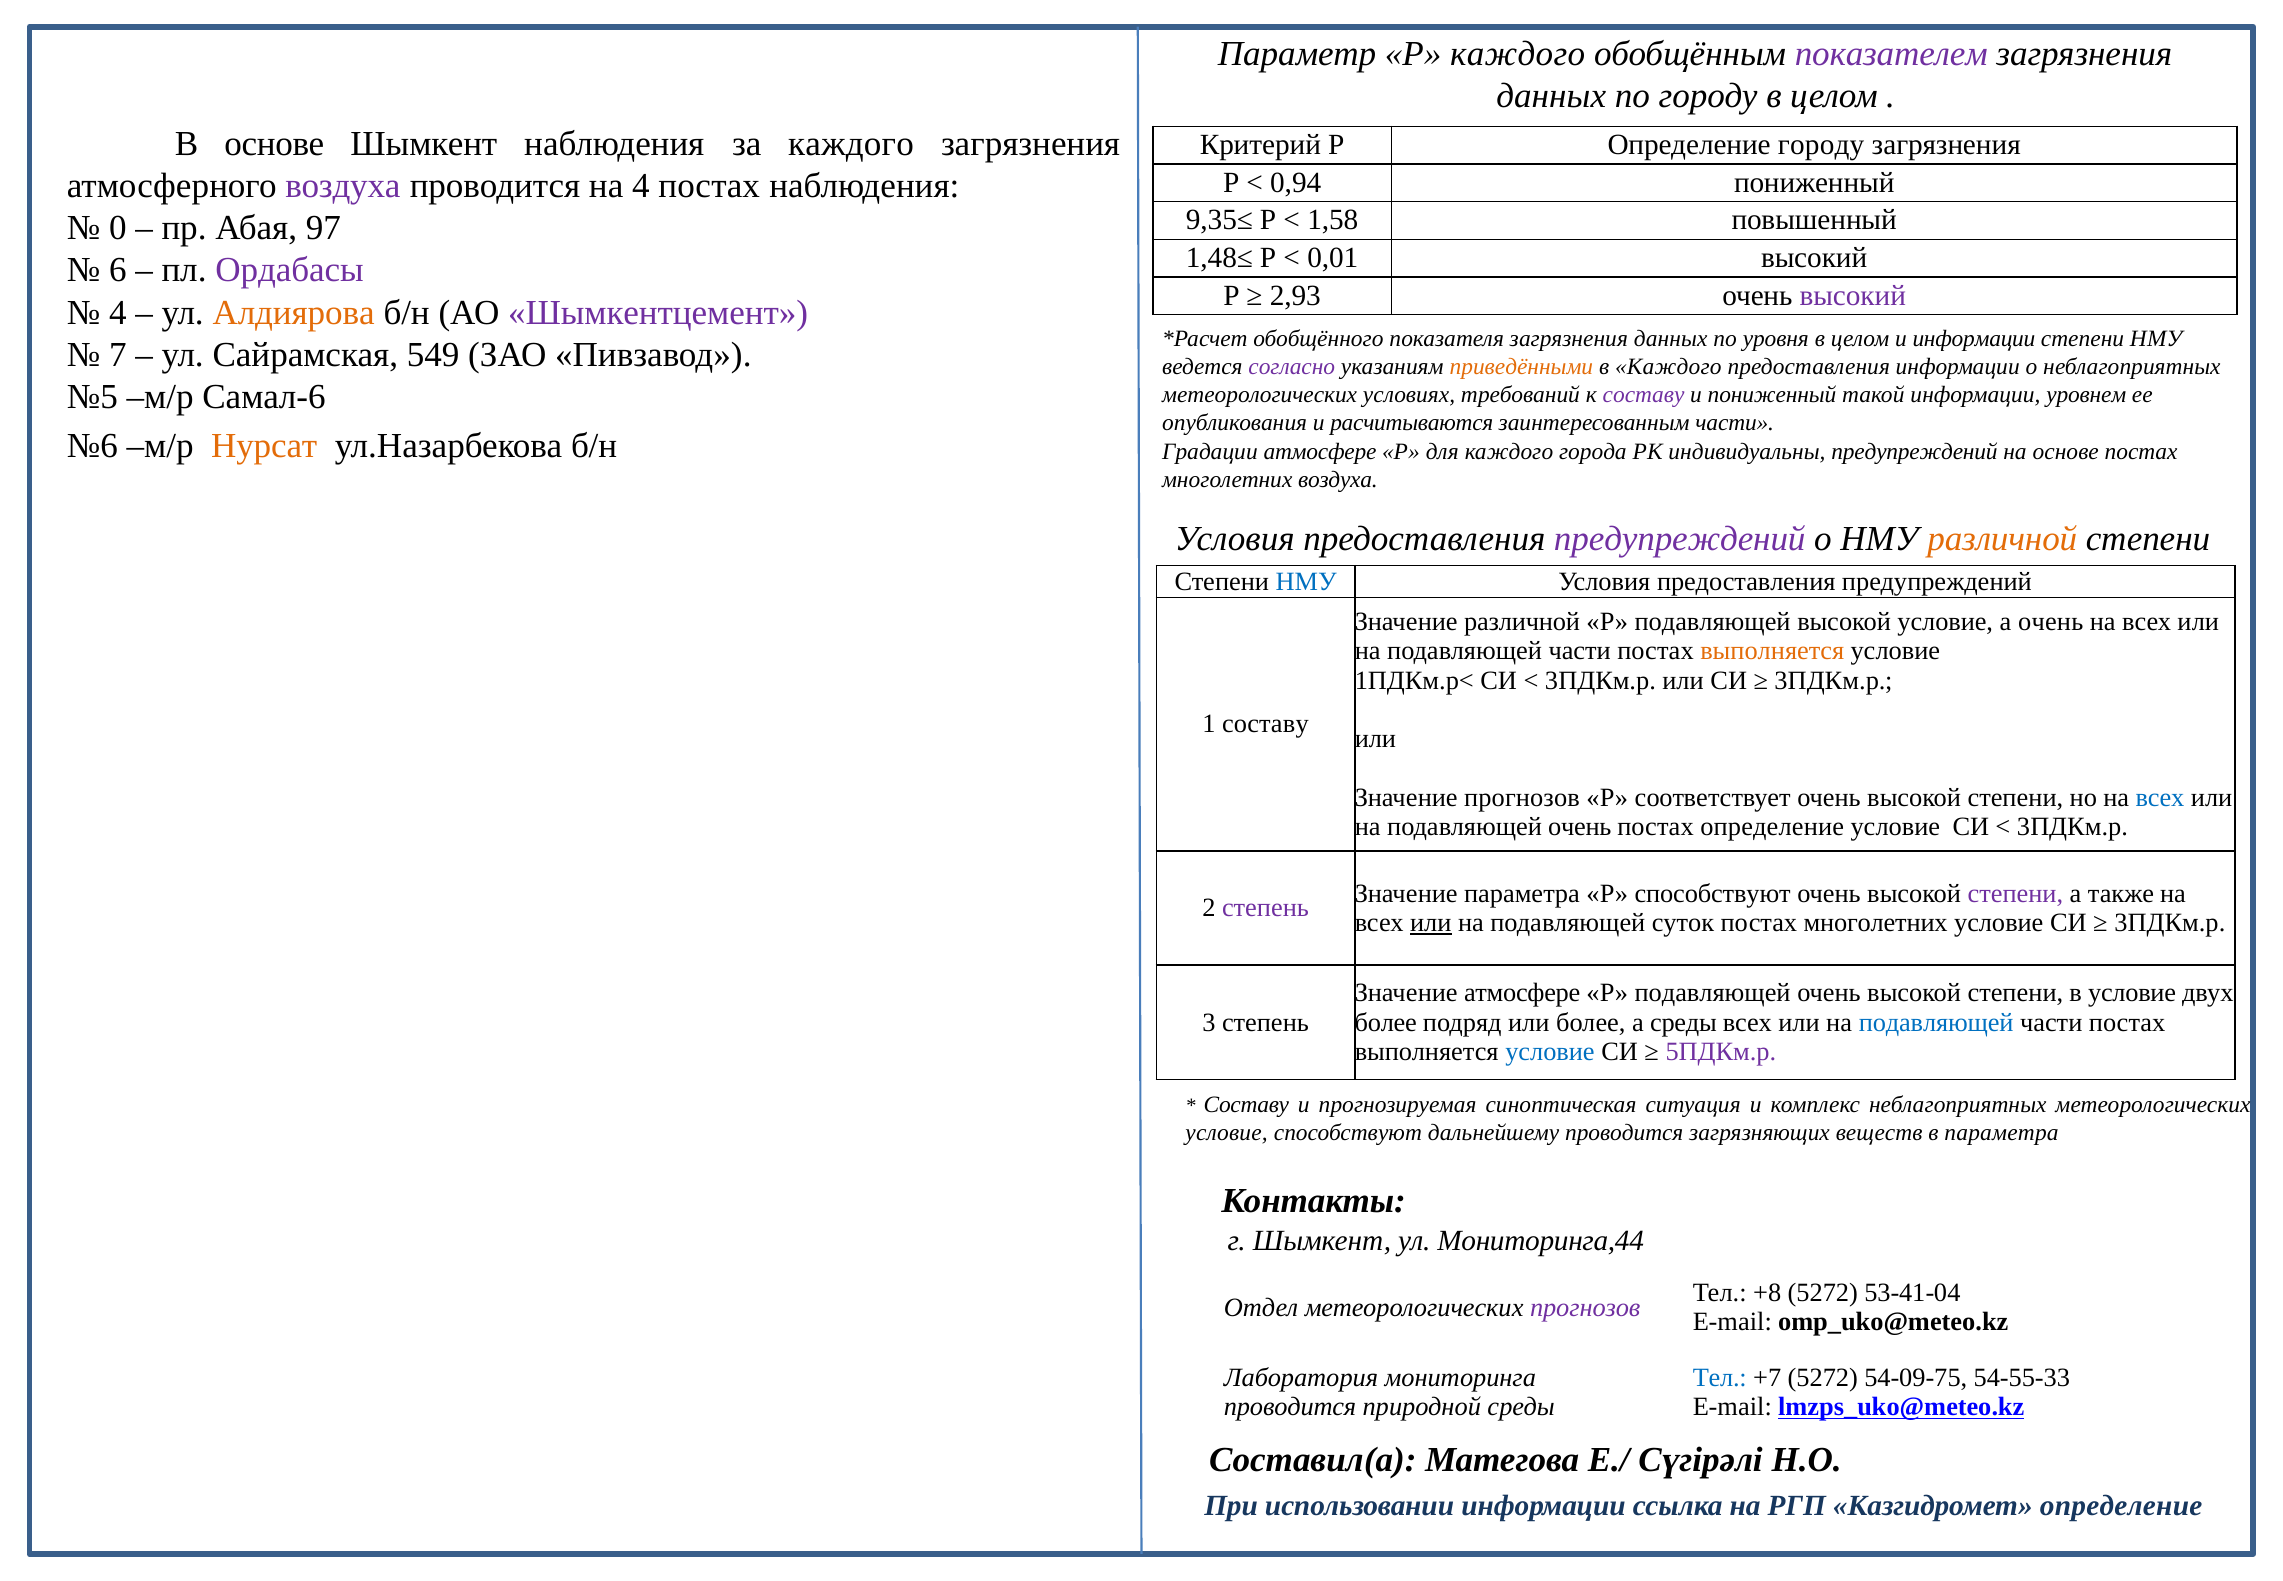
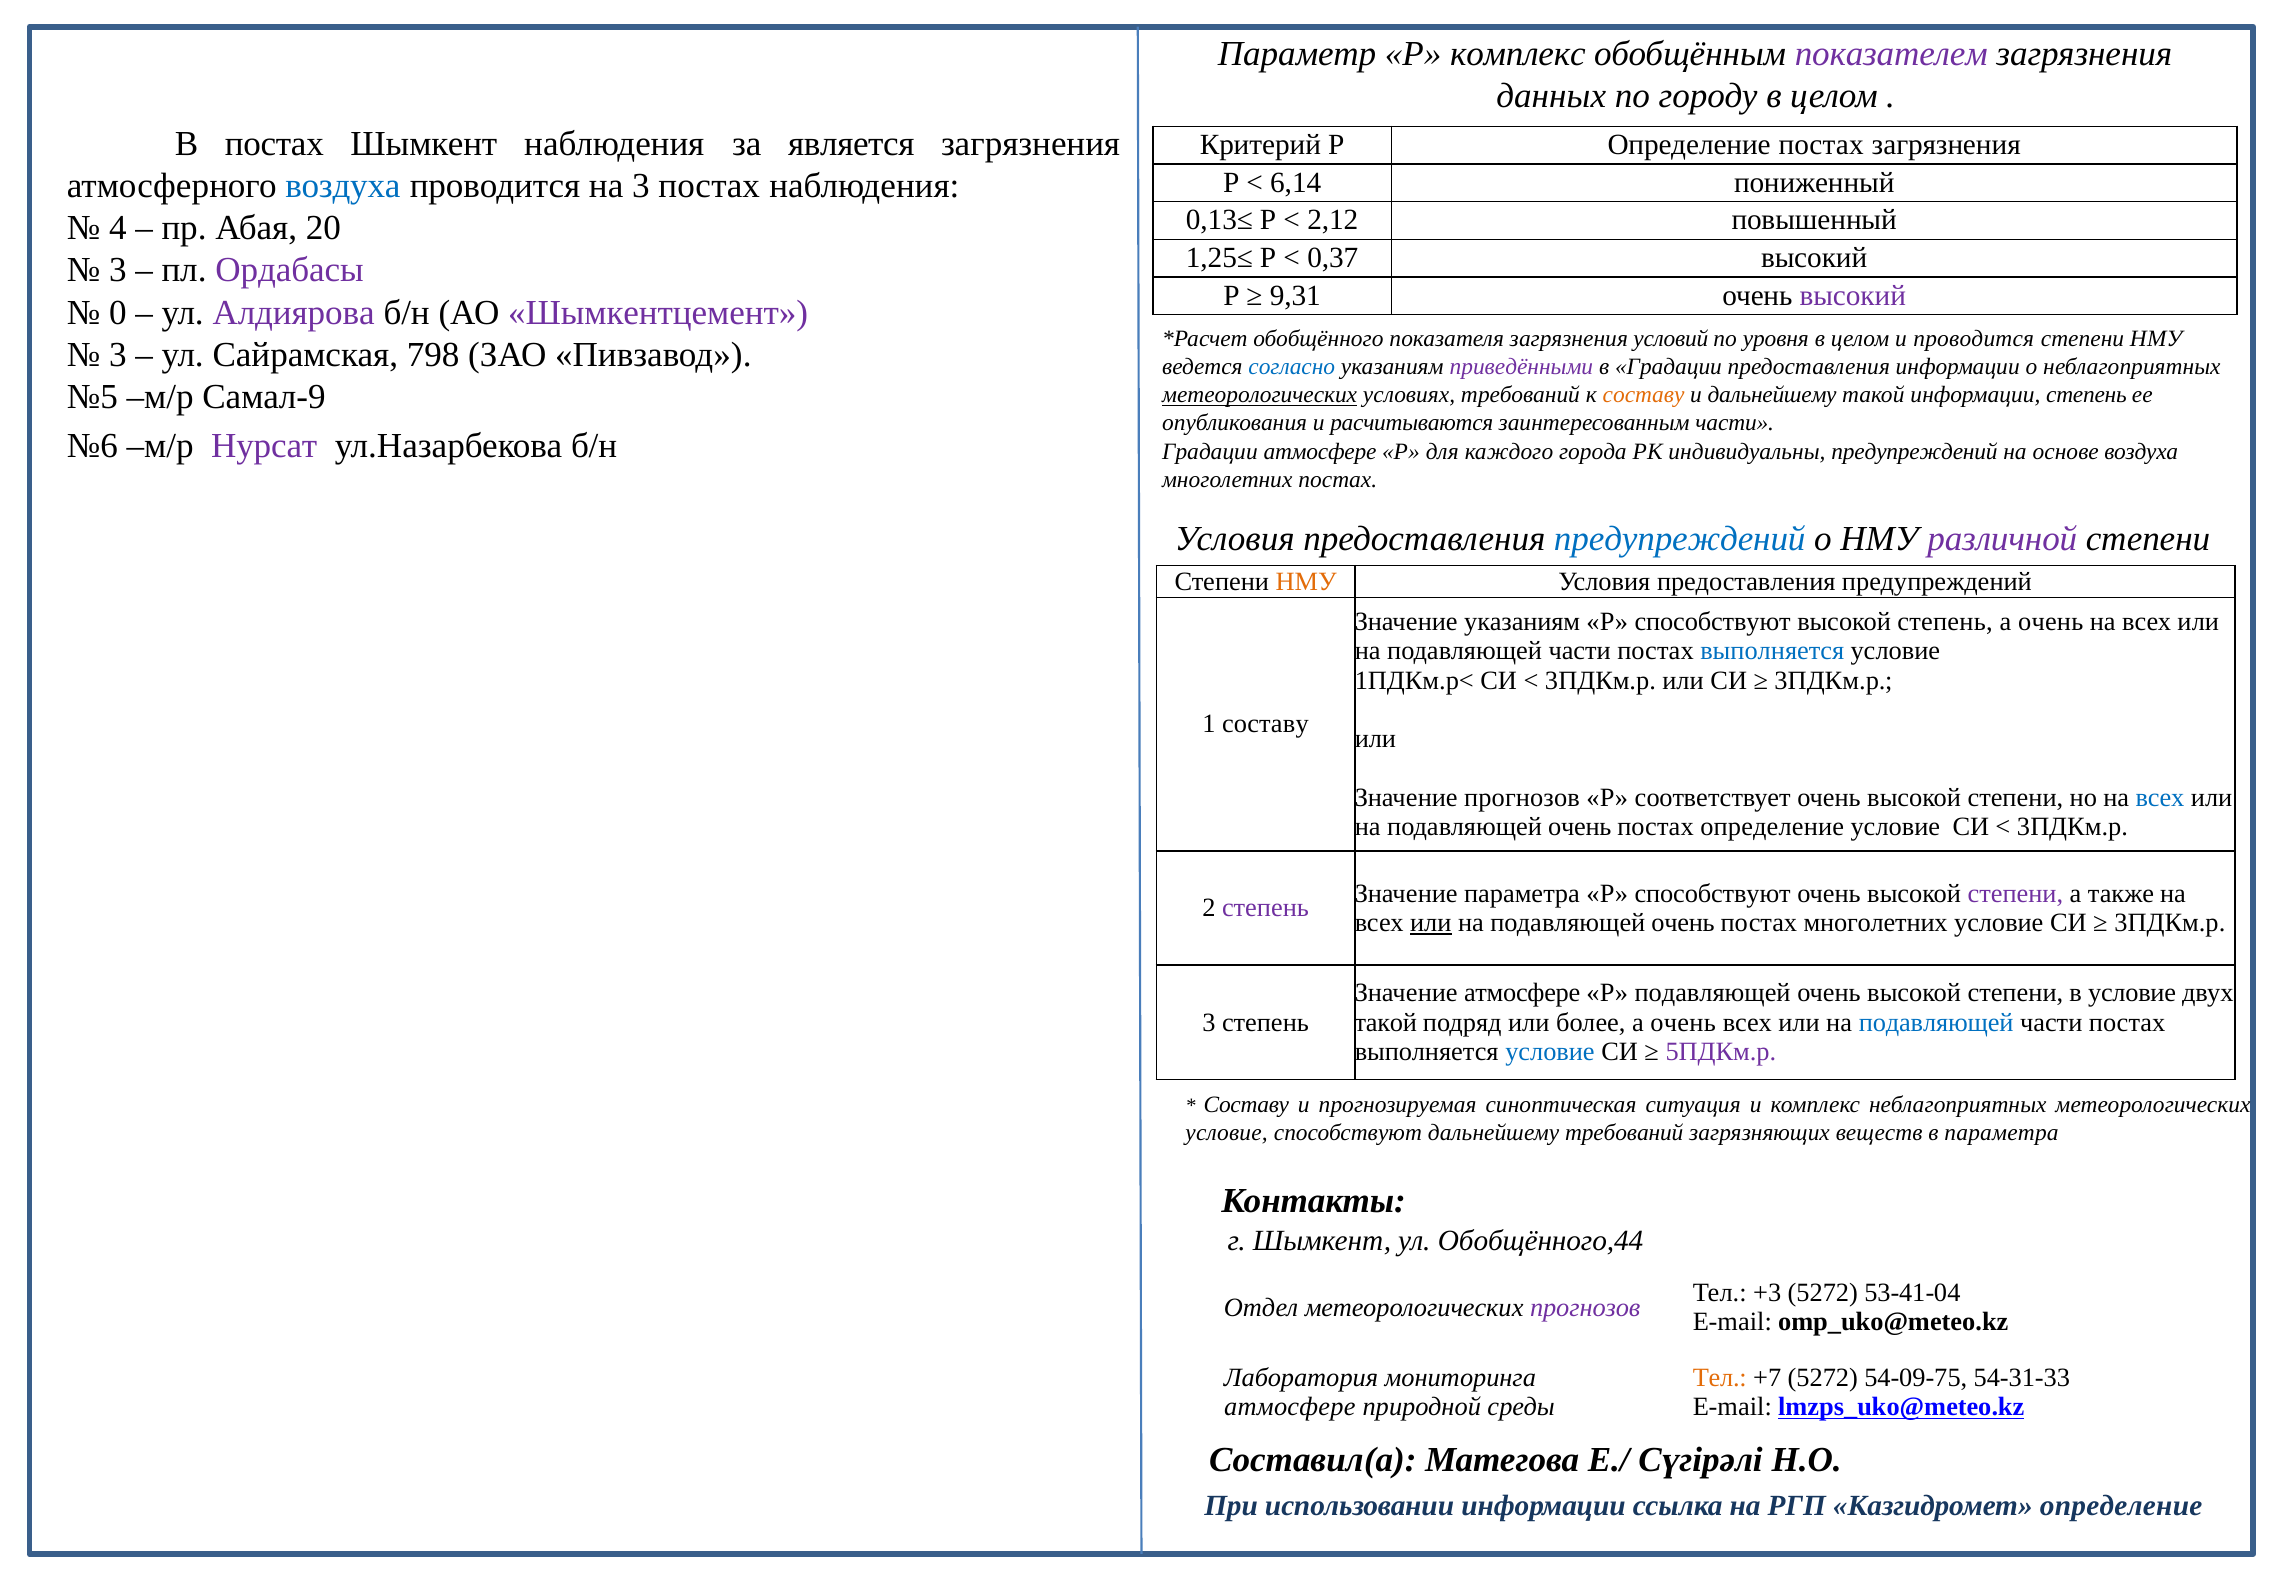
Р каждого: каждого -> комплекс (1518, 54)
В основе: основе -> постах (274, 144)
за каждого: каждого -> является (851, 144)
Определение городу: городу -> постах (1821, 145)
0,94: 0,94 -> 6,14 (1296, 183)
воздуха colour: purple -> blue (343, 186)
на 4: 4 -> 3 (641, 186)
9,35≤: 9,35≤ -> 0,13≤ (1219, 220)
1,58: 1,58 -> 2,12 (1333, 220)
0: 0 -> 4 (118, 228)
97: 97 -> 20 (323, 228)
1,48≤: 1,48≤ -> 1,25≤ (1219, 258)
0,01: 0,01 -> 0,37 (1333, 258)
6: 6 -> 3 (118, 270)
2,93: 2,93 -> 9,31 (1295, 296)
4: 4 -> 0 (118, 312)
Алдиярова colour: orange -> purple (294, 312)
показателя загрязнения данных: данных -> условий (1671, 339)
и информации: информации -> проводится (1974, 339)
7: 7 -> 3 (118, 354)
549: 549 -> 798 (433, 354)
согласно colour: purple -> blue (1292, 367)
приведёнными colour: orange -> purple (1521, 367)
в Каждого: Каждого -> Градации (1668, 367)
Самал-6: Самал-6 -> Самал-9 (264, 397)
метеорологических underline: none -> present (1260, 395)
составу colour: purple -> orange (1644, 395)
и пониженный: пониженный -> дальнейшему (1772, 395)
информации уровнем: уровнем -> степень (2086, 395)
Нурсат colour: orange -> purple (264, 446)
основе постах: постах -> воздуха (2141, 451)
многолетних воздуха: воздуха -> постах (1338, 479)
предупреждений colour: purple -> blue (1680, 538)
различной colour: orange -> purple (2002, 538)
НМУ colour: blue -> orange (1306, 581)
Значение различной: различной -> указаниям (1522, 622)
подавляющей: подавляющей -> способствуют (1713, 622)
высокой условие: условие -> степень (1945, 622)
выполняется colour: orange -> blue (1772, 651)
суток: суток -> очень (1683, 923)
более: более -> такой (1386, 1022)
более а среды: среды -> очень (1683, 1022)
дальнейшему проводится: проводится -> требований (1624, 1132)
Мониторинга,44: Мониторинга,44 -> Обобщённого,44 (1541, 1241)
+8: +8 -> +3 (1767, 1293)
Тел colour: blue -> orange (1720, 1377)
54-55-33: 54-55-33 -> 54-31-33 (2022, 1377)
проводится: проводится -> атмосфере (1290, 1406)
